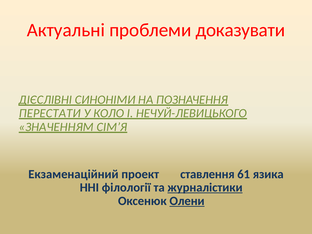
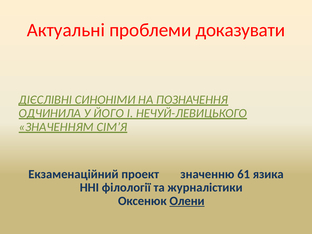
ПЕРЕСТАТИ: ПЕРЕСТАТИ -> ОДЧИНИЛА (50, 113)
КОЛО: КОЛО -> ЙОГО (109, 113)
ставлення: ставлення -> значенню (207, 174)
журналістики underline: present -> none (205, 188)
